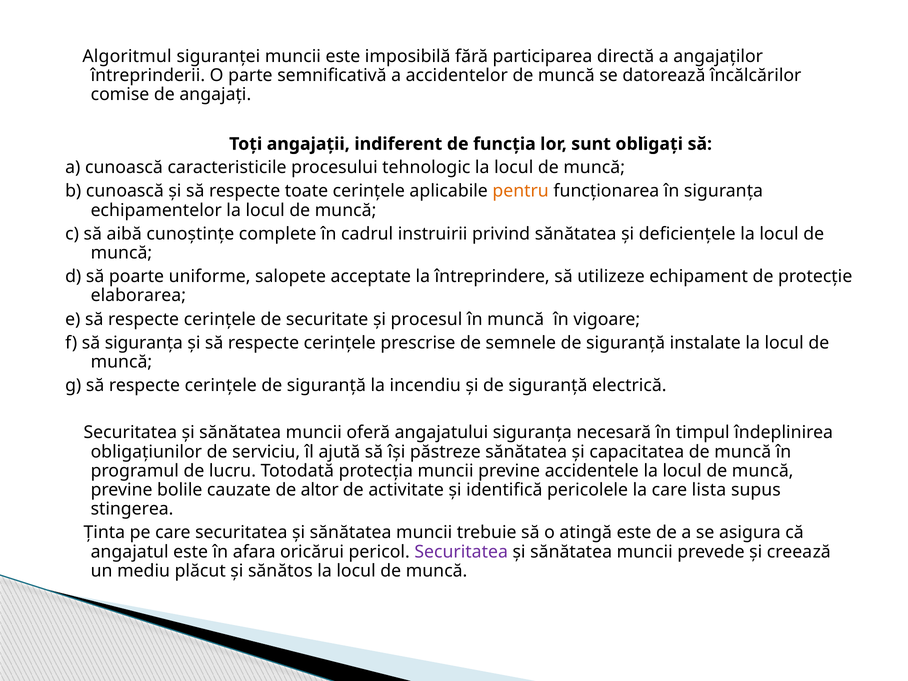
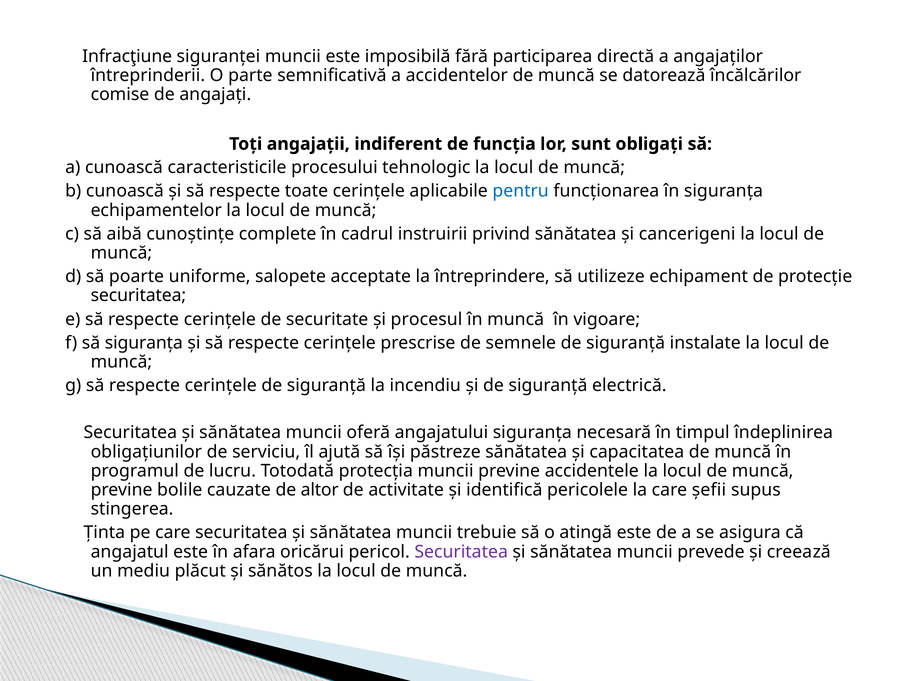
Algoritmul: Algoritmul -> Infracţiune (127, 56)
pentru colour: orange -> blue (521, 191)
deficiențele: deficiențele -> cancerigeni (687, 234)
elaborarea: elaborarea -> securitatea (138, 296)
lista: lista -> șefii (709, 490)
